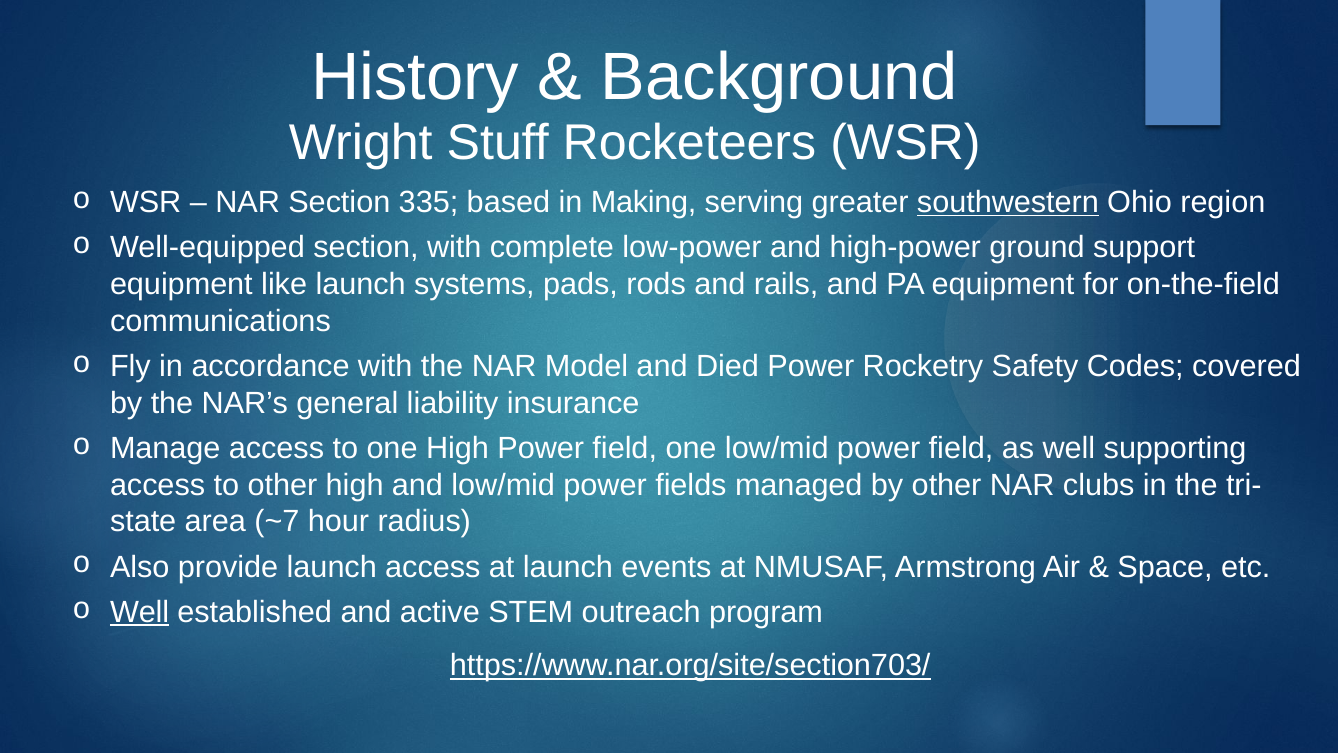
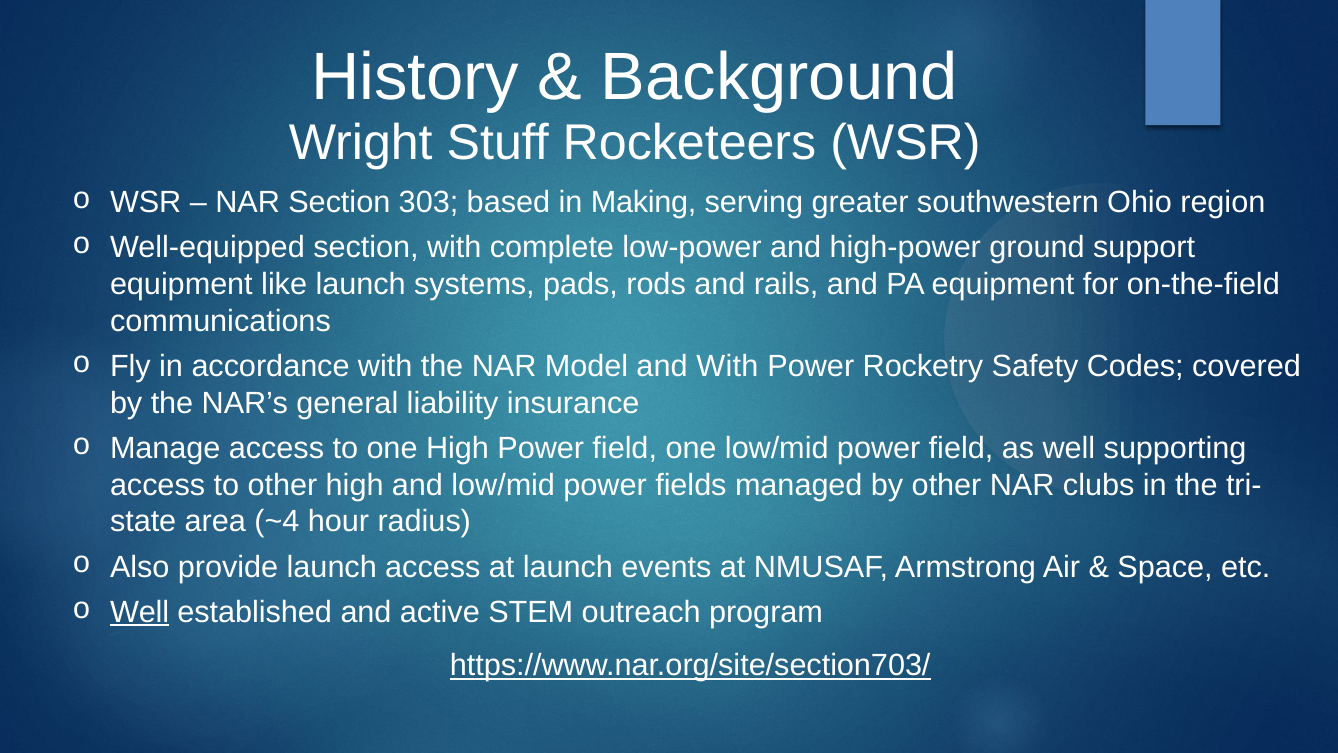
335: 335 -> 303 (429, 202)
southwestern underline: present -> none (1008, 202)
and Died: Died -> With (727, 366)
~7: ~7 -> ~4 (277, 522)
